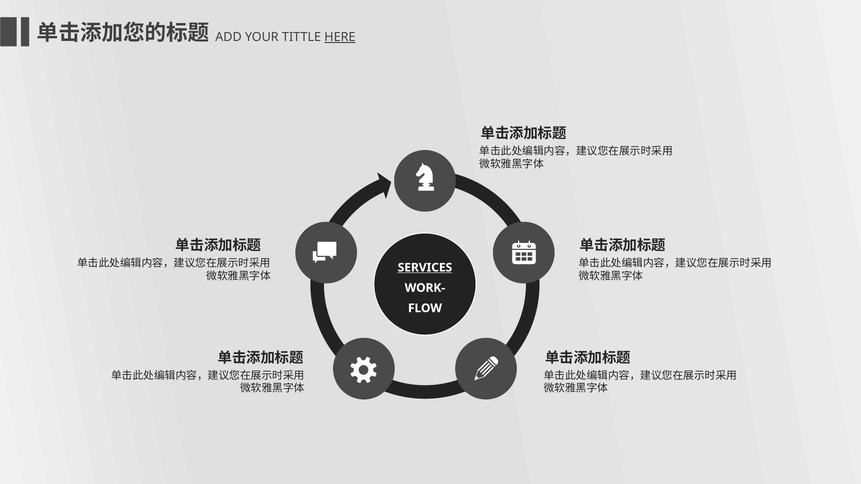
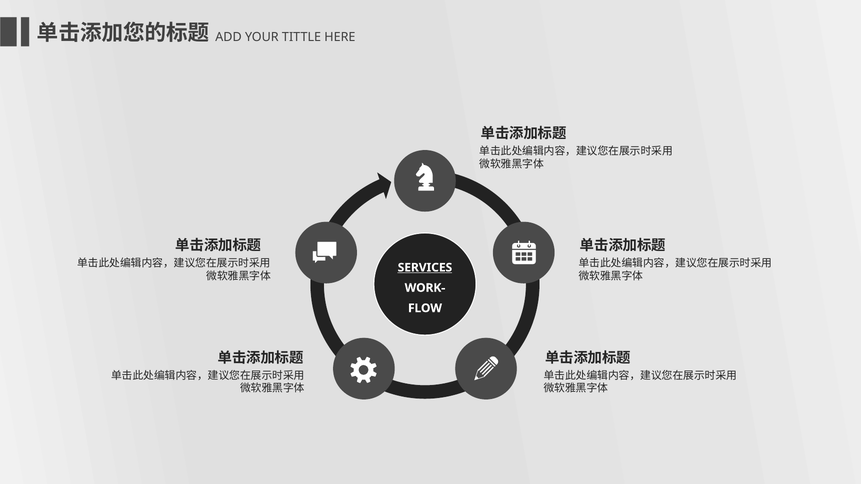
HERE underline: present -> none (340, 37)
